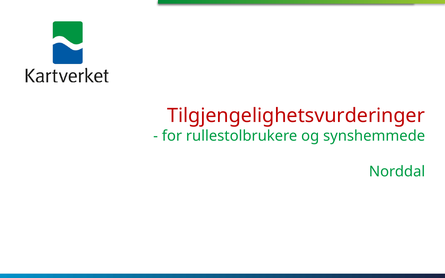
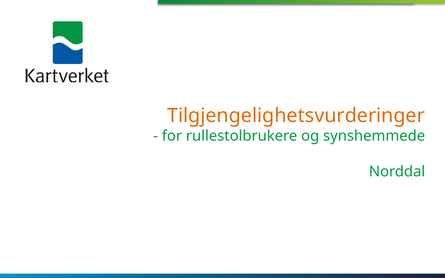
Tilgjengelighetsvurderinger colour: red -> orange (296, 116)
